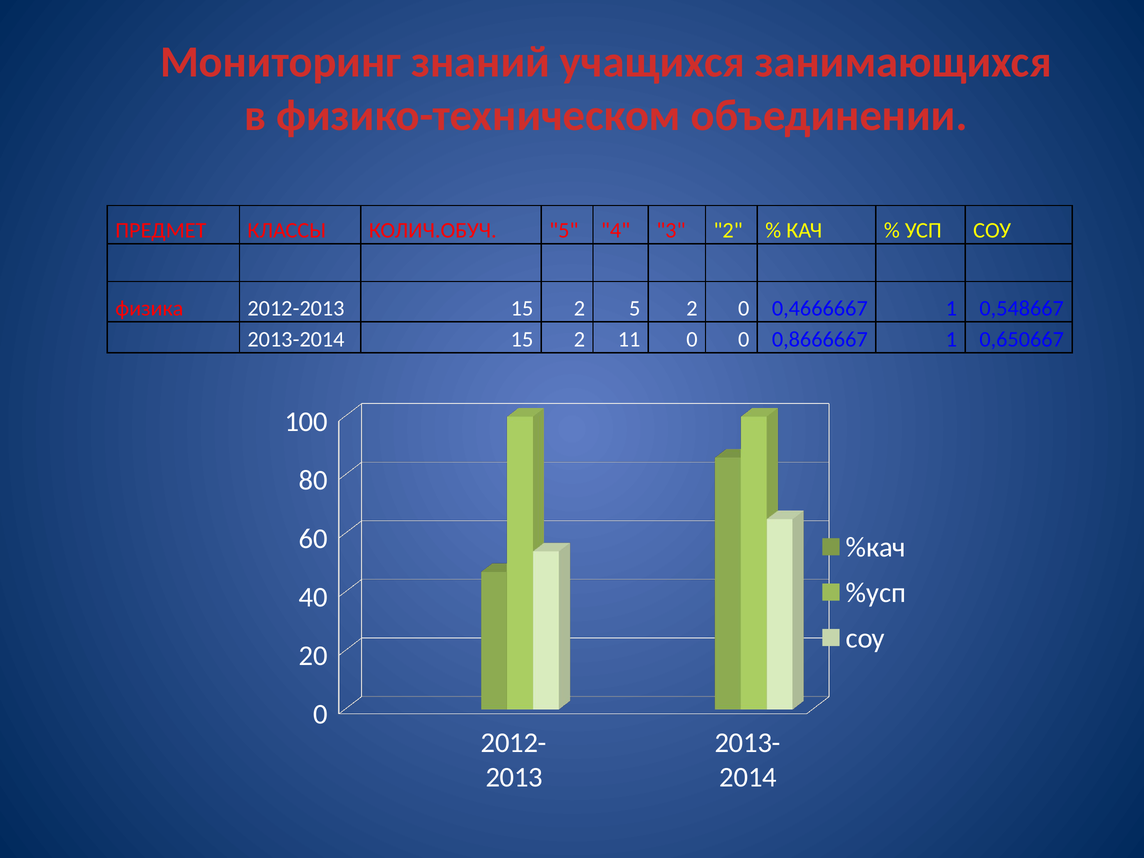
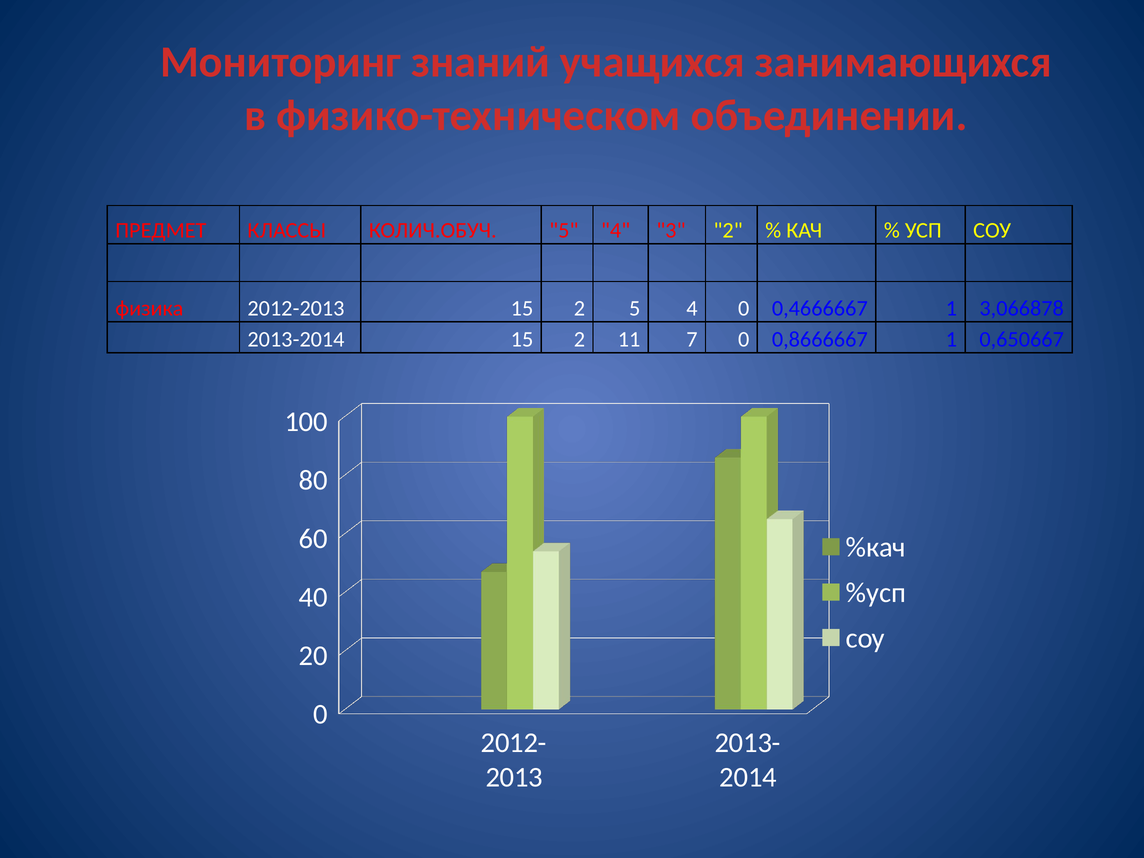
2 5 2: 2 -> 4 (692, 308)
0,548667: 0,548667 -> 3,066878 (1022, 308)
11 0: 0 -> 7 (692, 340)
